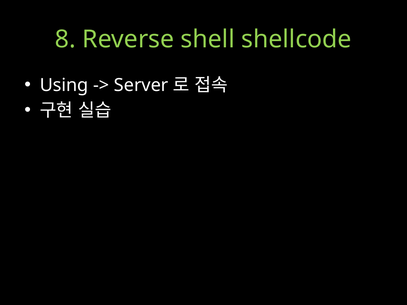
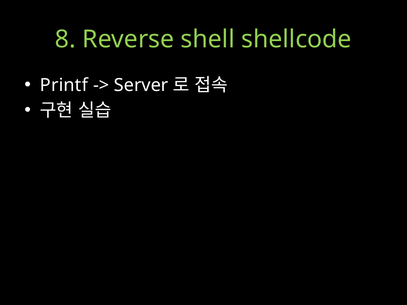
Using: Using -> Printf (64, 85)
